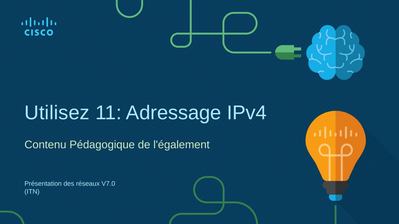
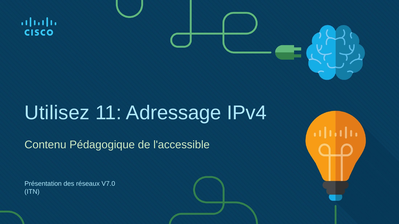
l'également: l'également -> l'accessible (182, 145)
